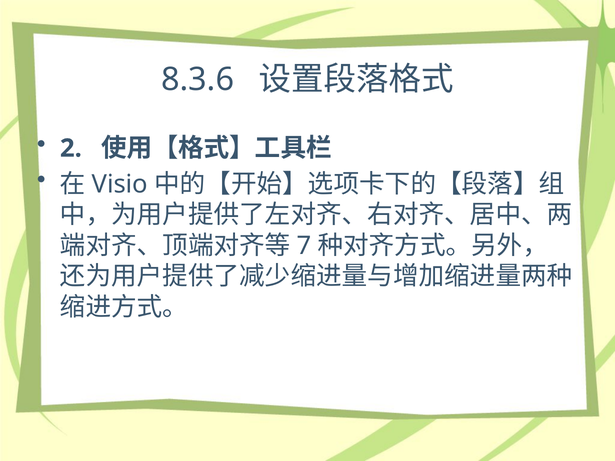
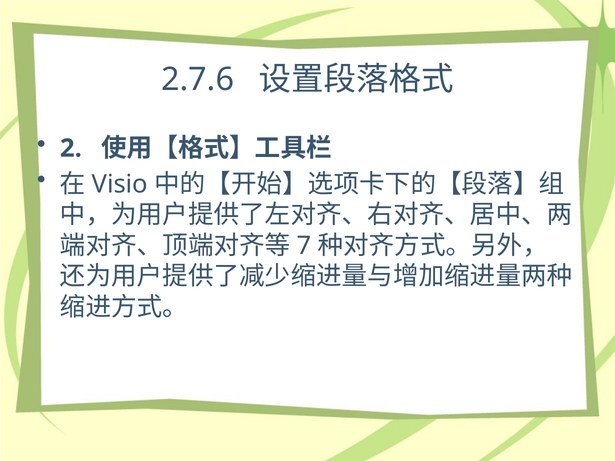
8.3.6: 8.3.6 -> 2.7.6 (198, 80)
